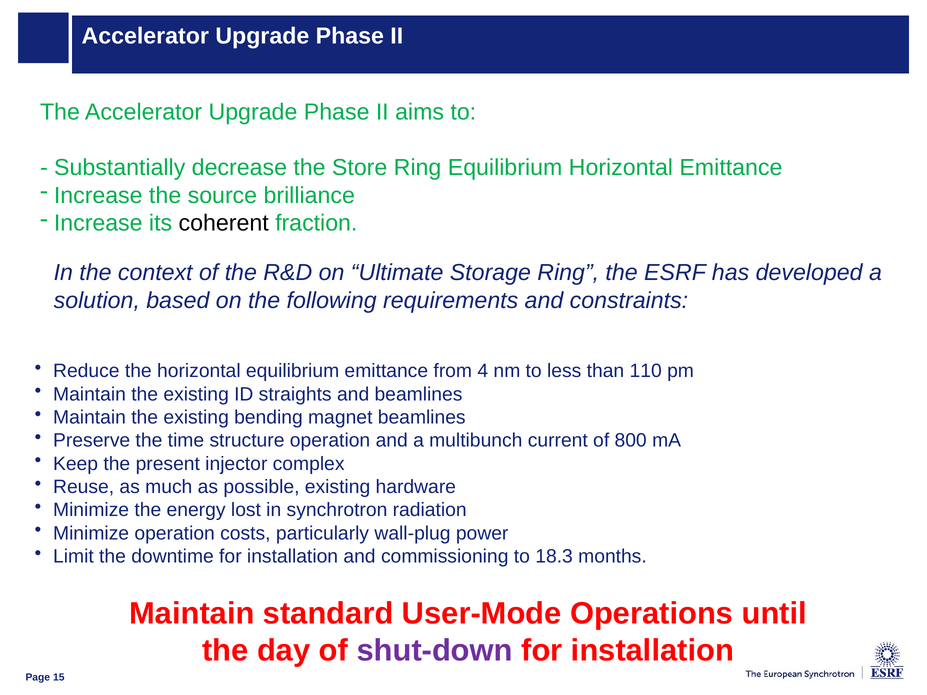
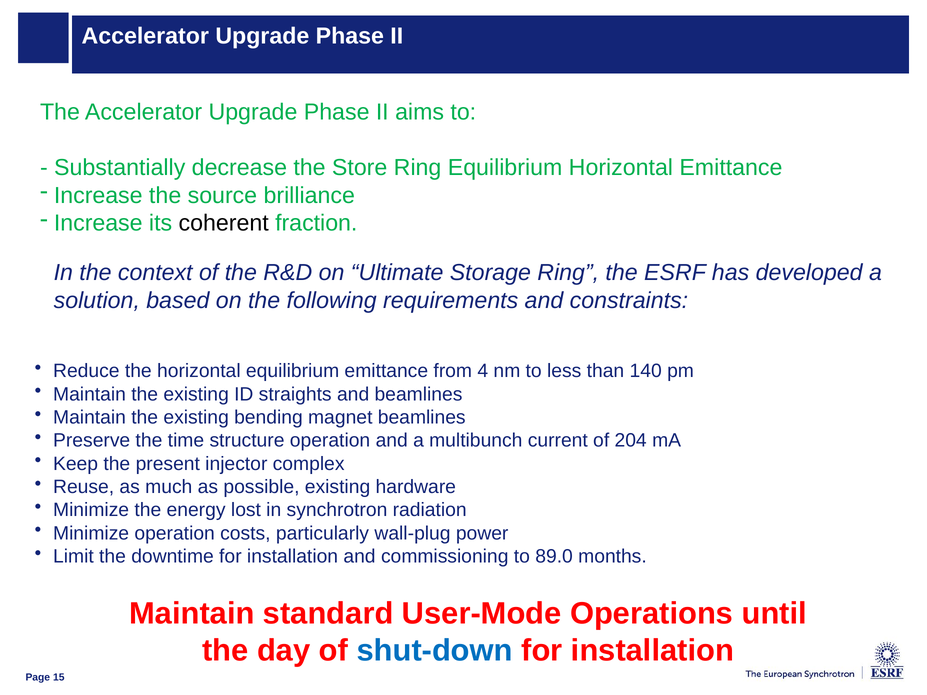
110: 110 -> 140 (646, 371)
800: 800 -> 204 (631, 441)
18.3: 18.3 -> 89.0 (554, 557)
shut-down colour: purple -> blue (435, 651)
